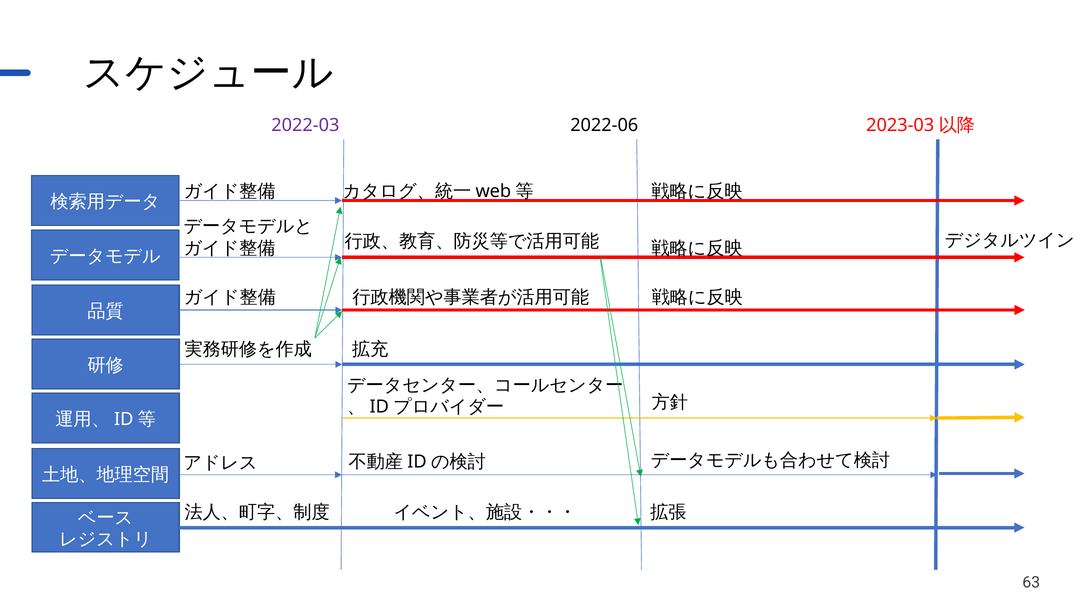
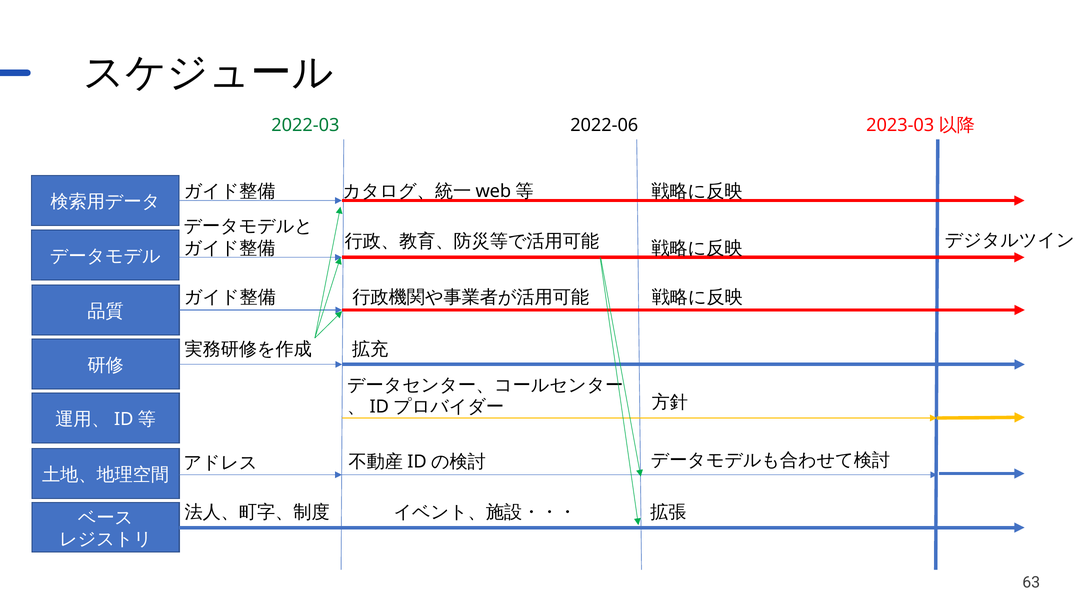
2022-03 colour: purple -> green (305, 125)
